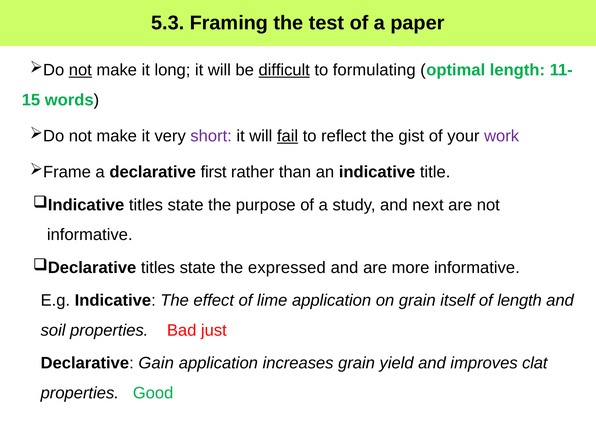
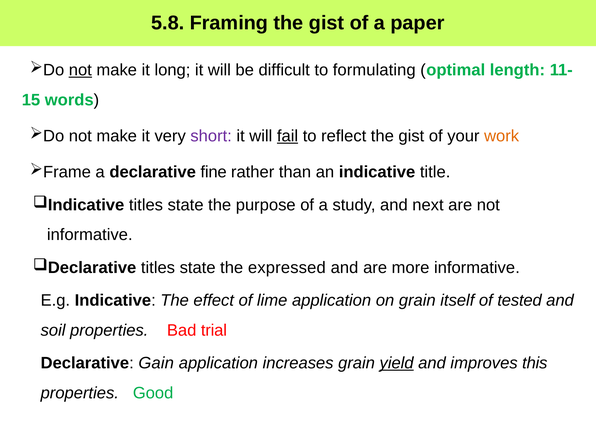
5.3: 5.3 -> 5.8 (168, 23)
Framing the test: test -> gist (327, 23)
difficult underline: present -> none (284, 70)
work colour: purple -> orange (502, 136)
first: first -> fine (214, 172)
of length: length -> tested (520, 300)
just: just -> trial (214, 330)
yield underline: none -> present (397, 363)
clat: clat -> this (535, 363)
